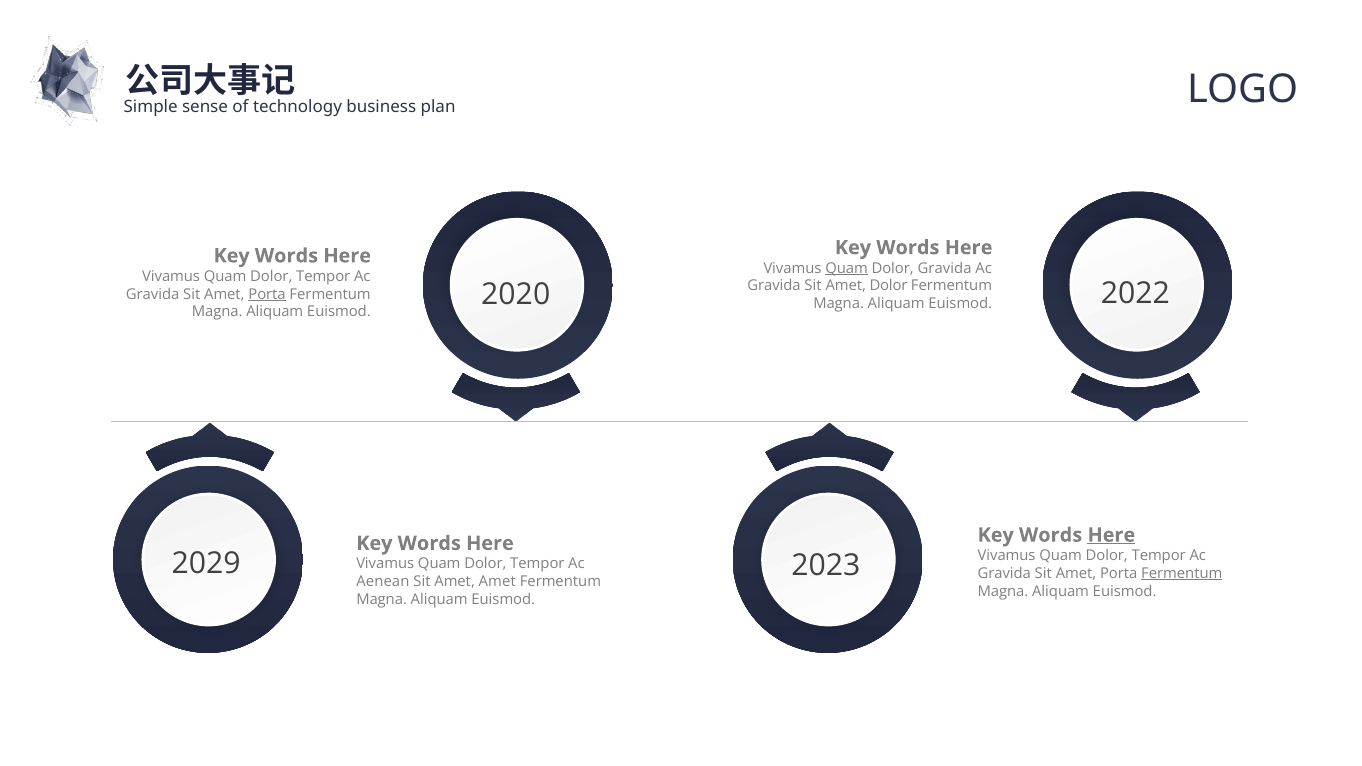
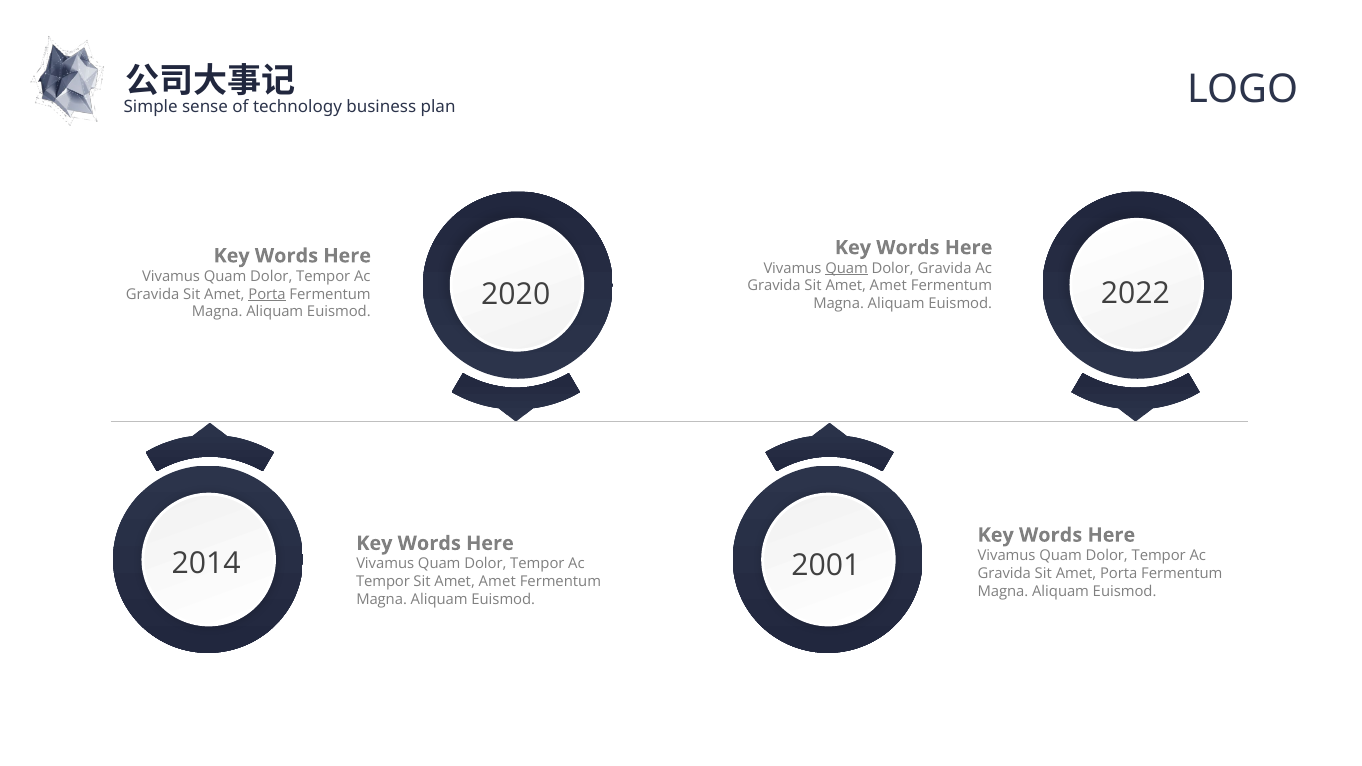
Gravida Sit Amet Dolor: Dolor -> Amet (888, 286)
Here underline: present -> none (1111, 535)
2029: 2029 -> 2014 (206, 564)
2023: 2023 -> 2001 (826, 566)
Fermentum underline: present -> none (1182, 574)
Aenean: Aenean -> Tempor (383, 582)
